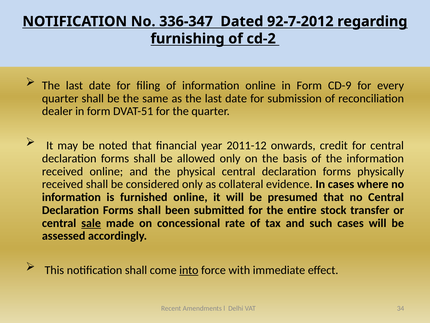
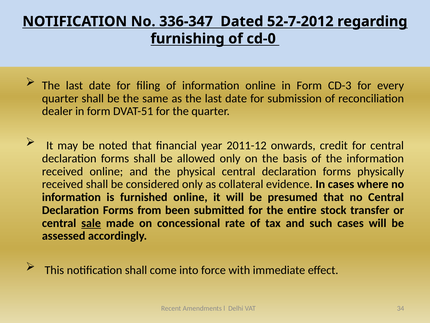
92-7-2012: 92-7-2012 -> 52-7-2012 (300, 21)
cd-2: cd-2 -> cd-0 (261, 39)
CD-9: CD-9 -> CD-3 (340, 85)
shall: shall -> from (149, 210)
into underline: present -> none (189, 270)
